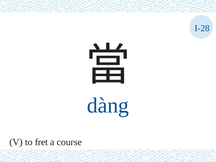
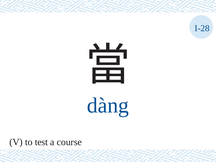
fret: fret -> test (41, 142)
